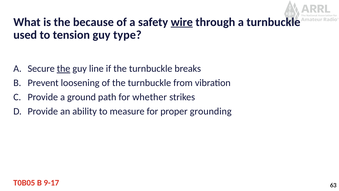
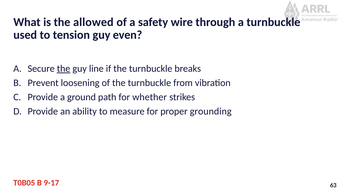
because: because -> allowed (93, 22)
wire underline: present -> none (182, 22)
type: type -> even (127, 35)
